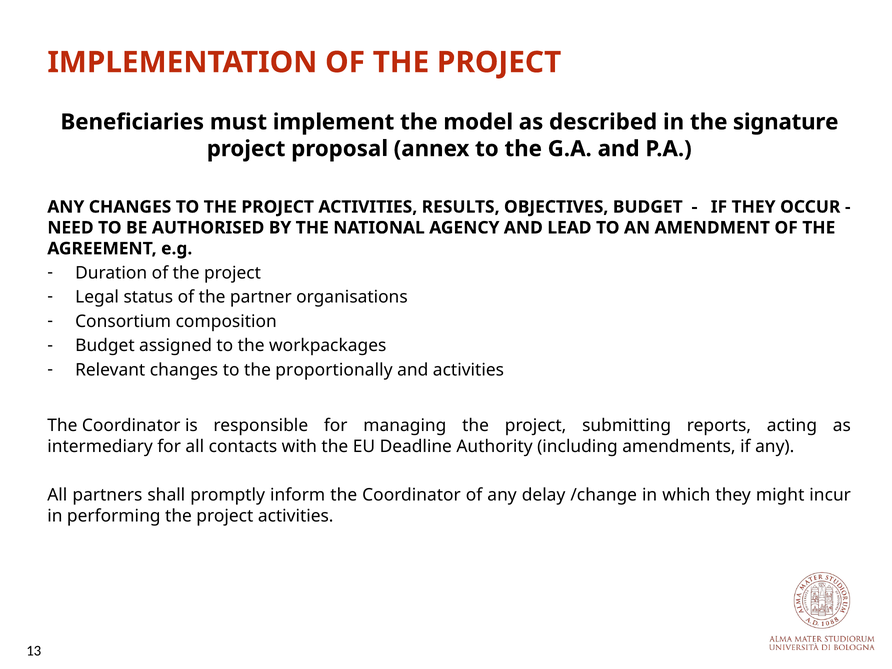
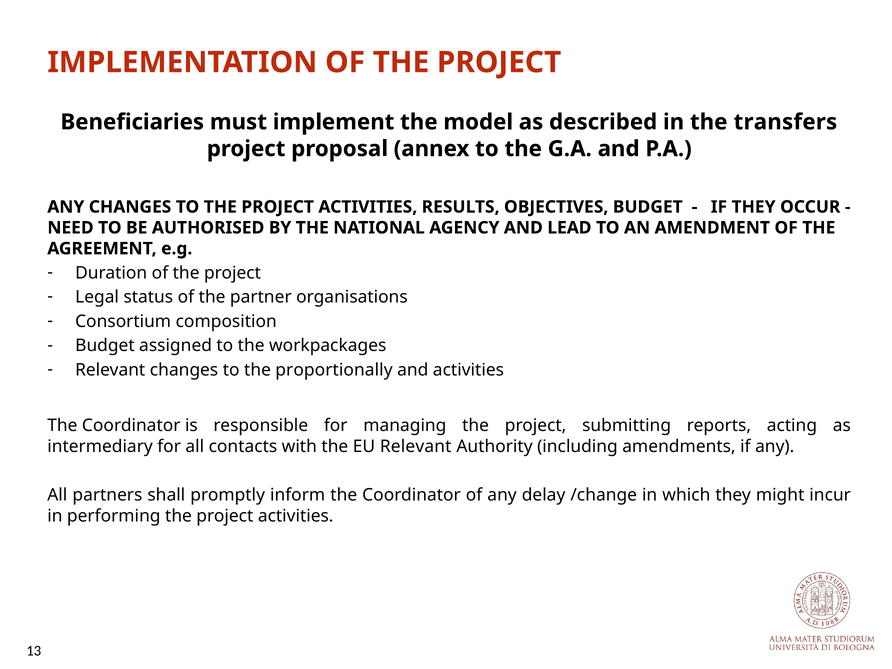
signature: signature -> transfers (785, 122)
EU Deadline: Deadline -> Relevant (416, 446)
